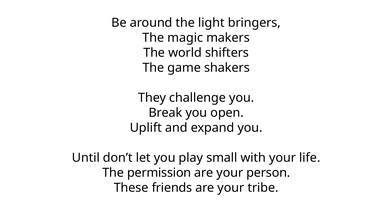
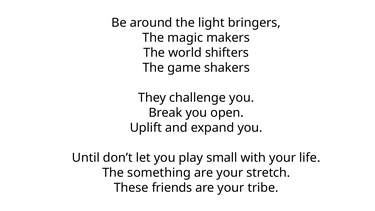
permission: permission -> something (159, 173)
person: person -> stretch (268, 173)
